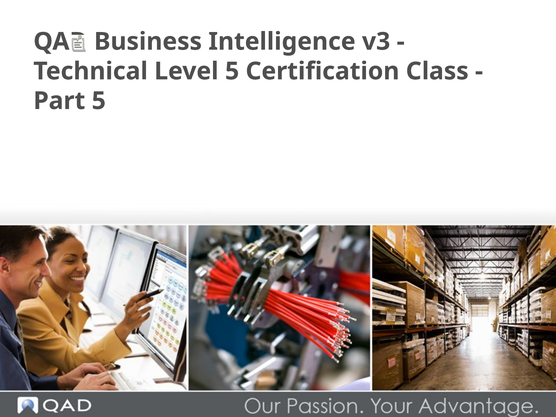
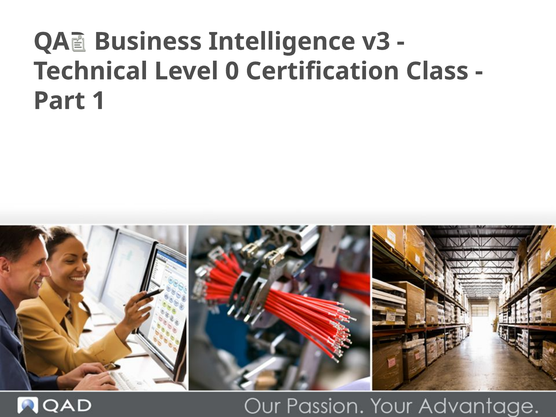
Level 5: 5 -> 0 (232, 71)
Part 5: 5 -> 1 (99, 101)
